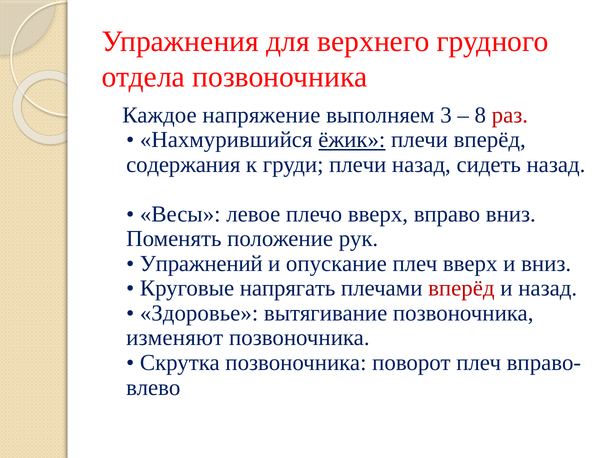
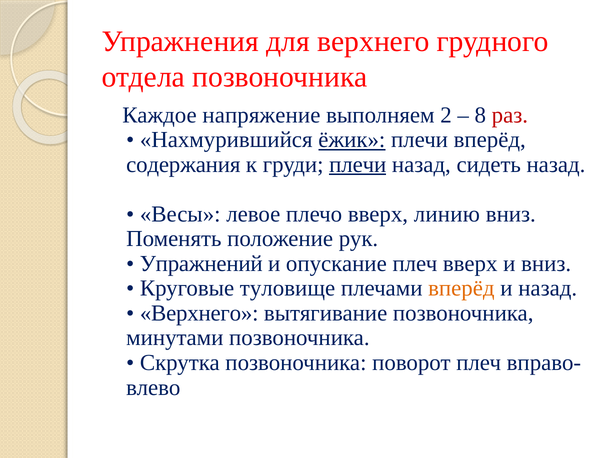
3: 3 -> 2 (446, 115)
плечи underline: none -> present (358, 164)
вправо: вправо -> линию (447, 214)
напрягать: напрягать -> туловище (288, 288)
вперёд colour: red -> orange (461, 288)
Здоровье: Здоровье -> Верхнего (199, 313)
изменяют: изменяют -> минутами (175, 338)
